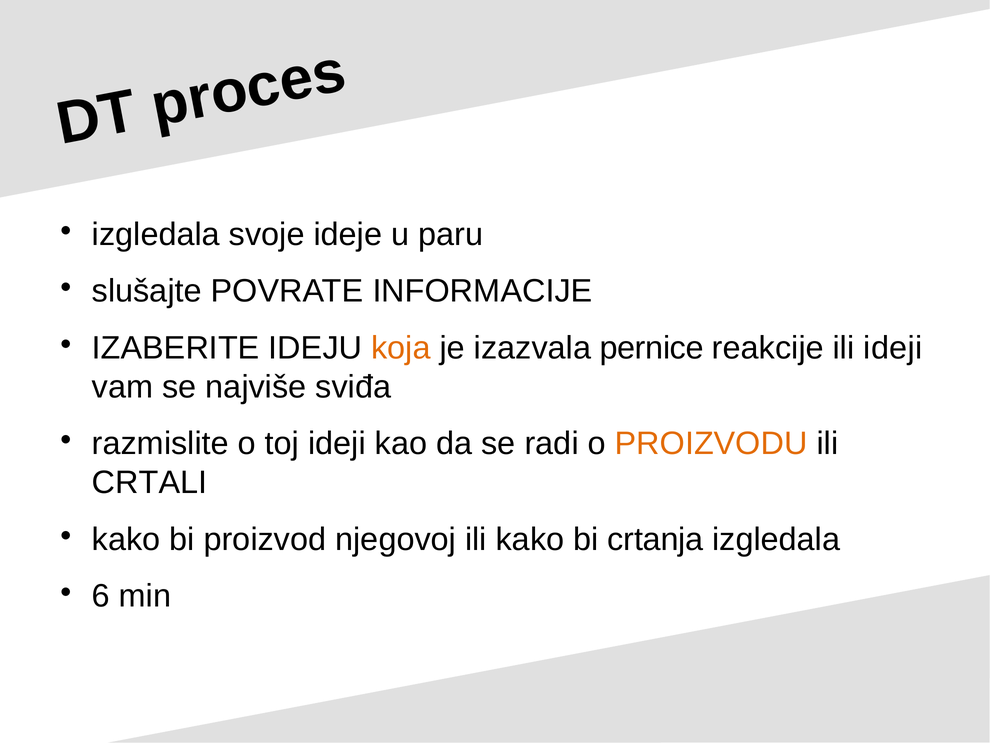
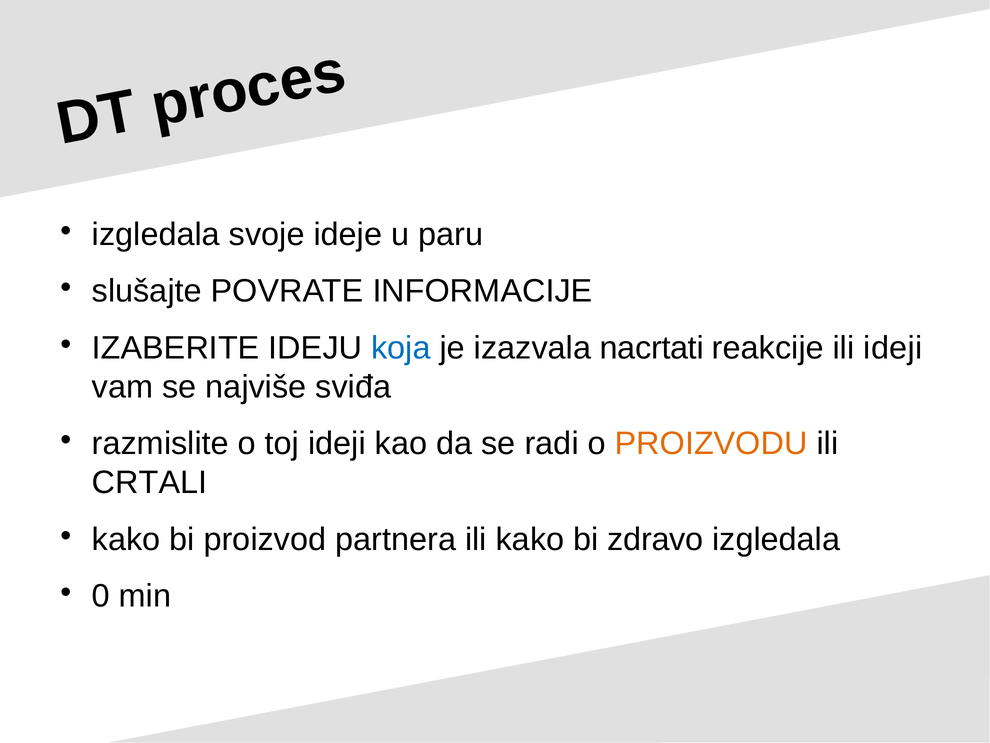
koja colour: orange -> blue (401, 348)
pernice: pernice -> nacrtati (652, 348)
njegovoj: njegovoj -> partnera (396, 539)
crtanja: crtanja -> zdravo (655, 539)
6: 6 -> 0 (101, 596)
